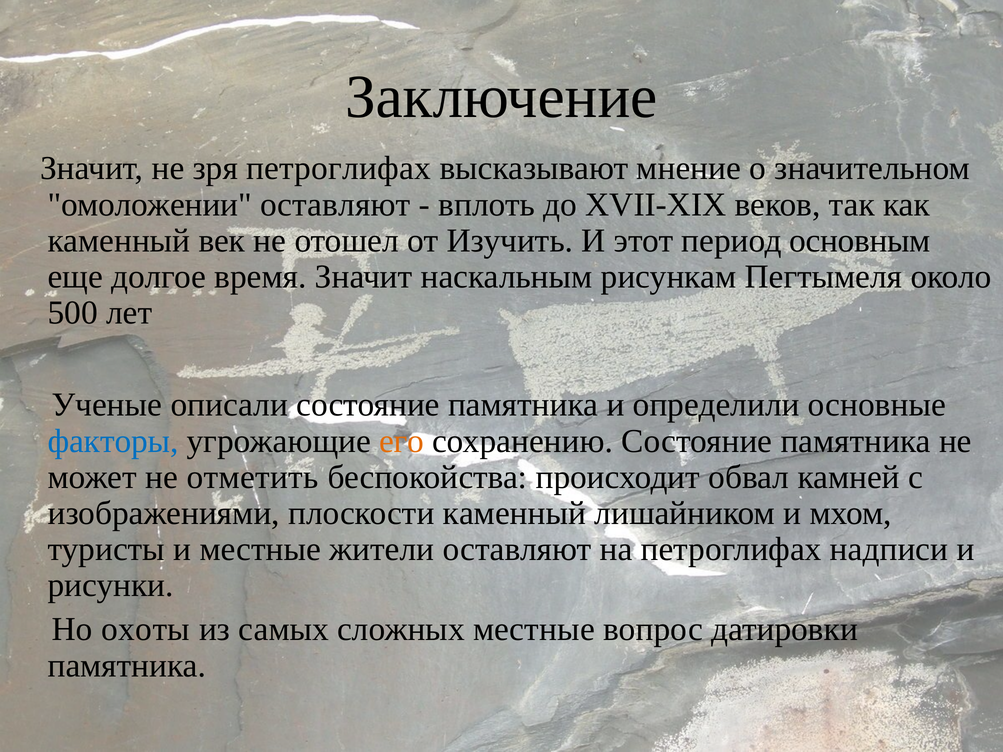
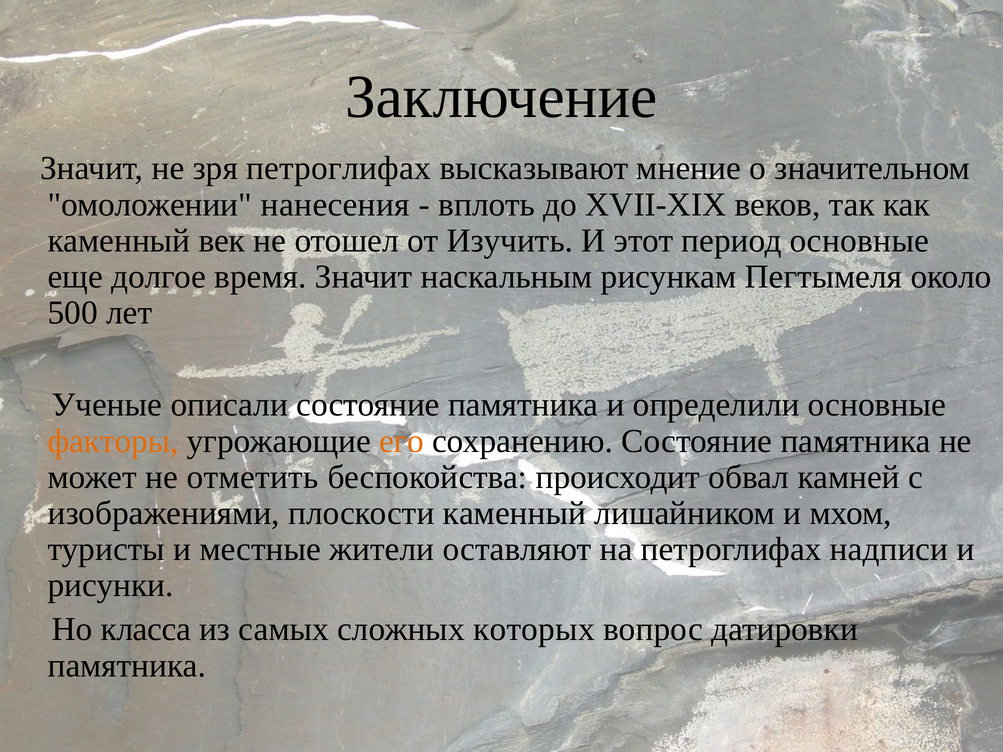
омоложении оставляют: оставляют -> нанесения (335, 205)
период основным: основным -> основные (860, 241)
факторы colour: blue -> orange (113, 441)
охоты: охоты -> класса (146, 630)
сложных местные: местные -> которых (534, 630)
